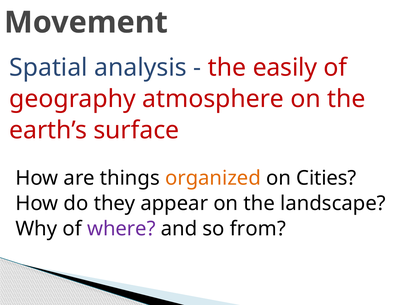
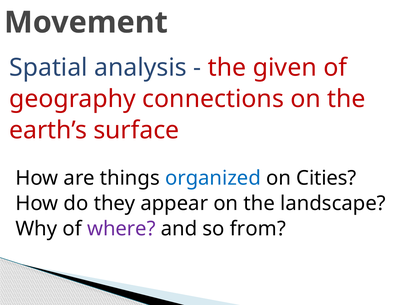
easily: easily -> given (285, 68)
atmosphere: atmosphere -> connections (213, 99)
organized colour: orange -> blue (213, 178)
